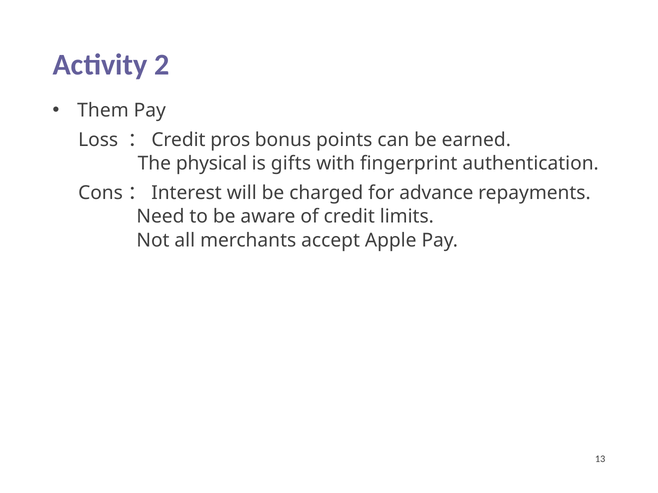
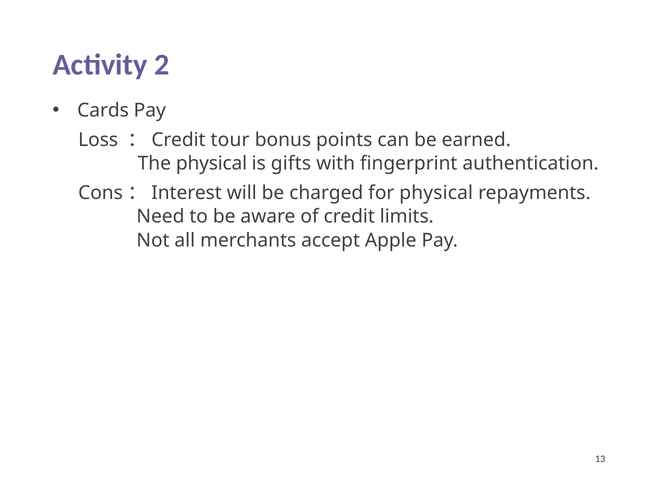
Them: Them -> Cards (103, 111)
pros: pros -> tour (230, 140)
for advance: advance -> physical (436, 193)
